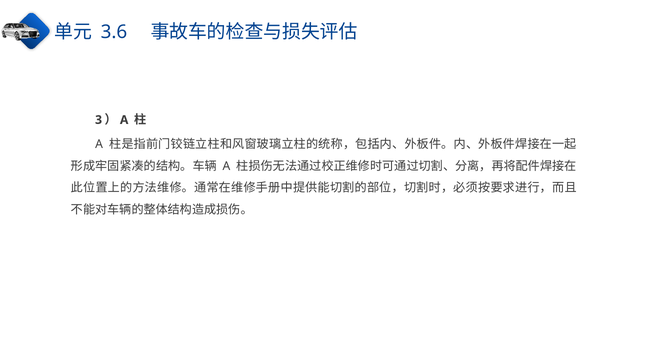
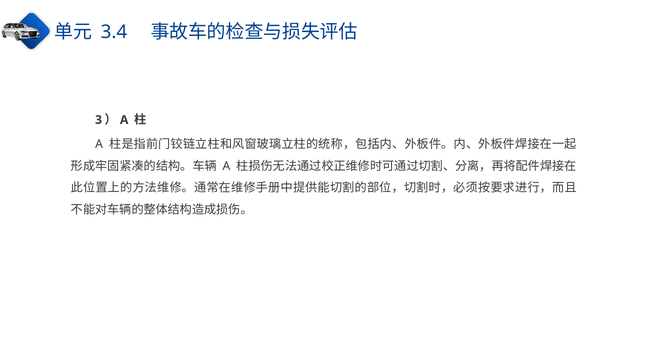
3.6: 3.6 -> 3.4 (114, 32)
